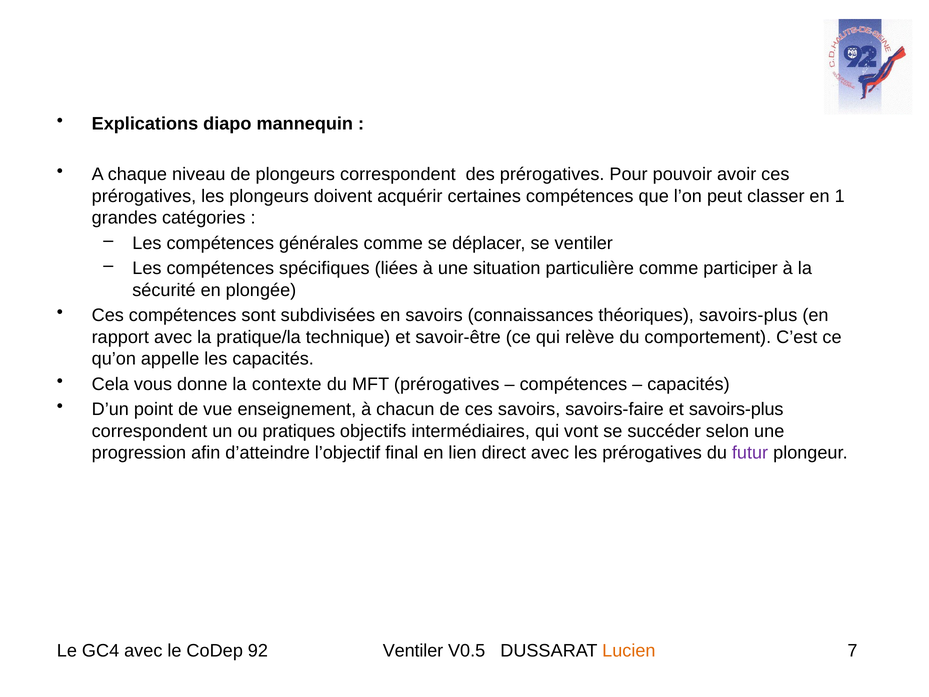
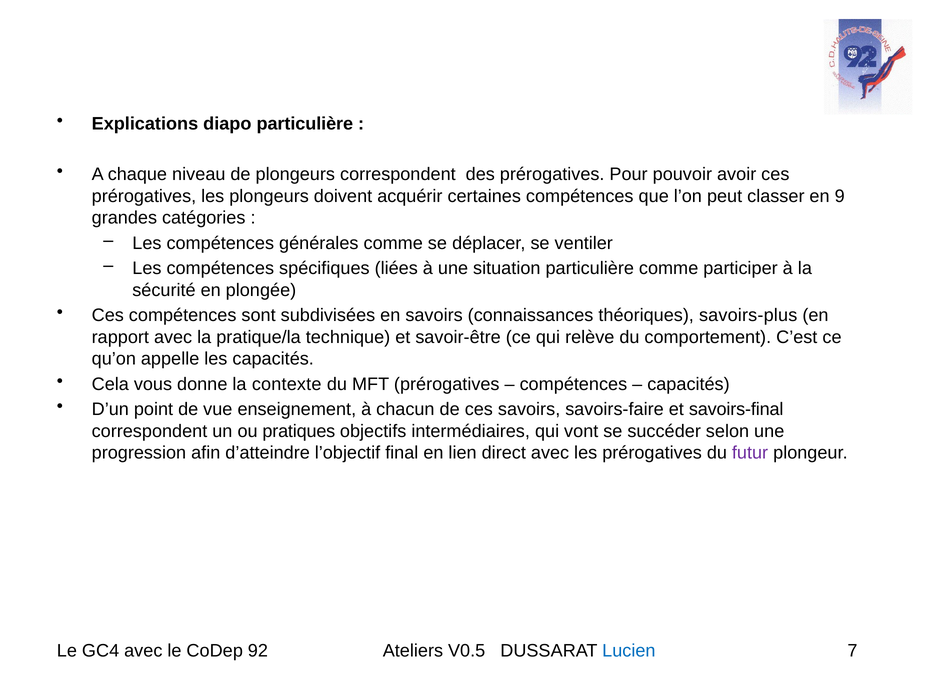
diapo mannequin: mannequin -> particulière (305, 124)
1: 1 -> 9 (840, 196)
et savoirs-plus: savoirs-plus -> savoirs-final (736, 409)
92 Ventiler: Ventiler -> Ateliers (413, 650)
Lucien colour: orange -> blue (629, 650)
